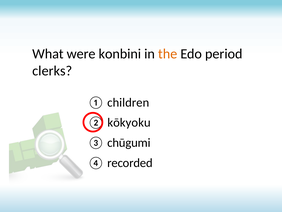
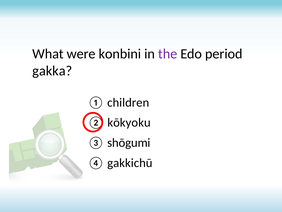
the colour: orange -> purple (168, 54)
clerks: clerks -> gakka (52, 71)
chūgumi: chūgumi -> shōgumi (129, 143)
recorded: recorded -> gakkichū (130, 163)
